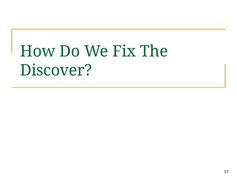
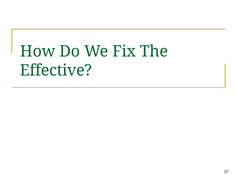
Discover: Discover -> Effective (56, 70)
